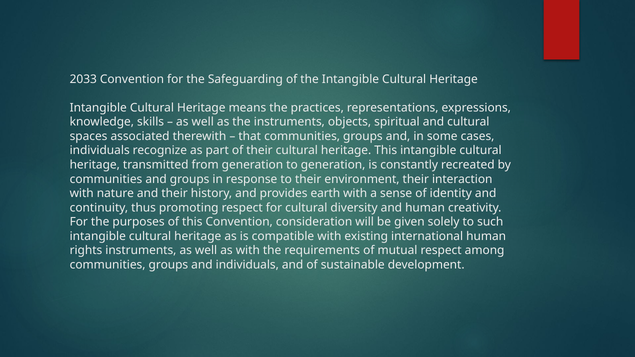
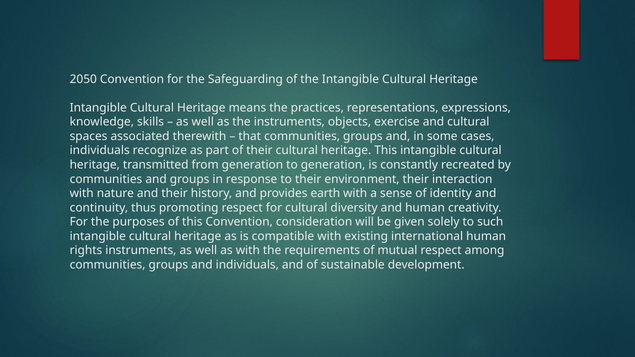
2033: 2033 -> 2050 (83, 79)
spiritual: spiritual -> exercise (397, 122)
